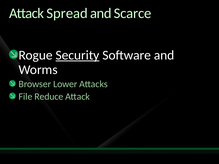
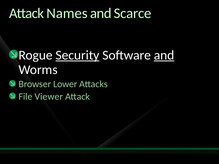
Spread: Spread -> Names (67, 13)
and underline: none -> present (164, 55)
Reduce: Reduce -> Viewer (49, 97)
